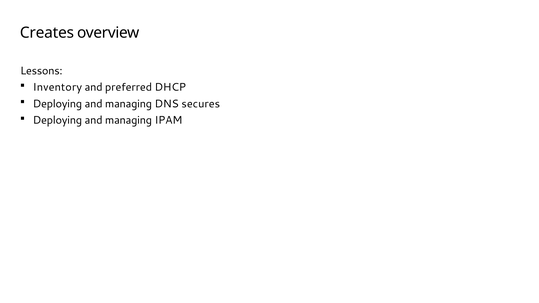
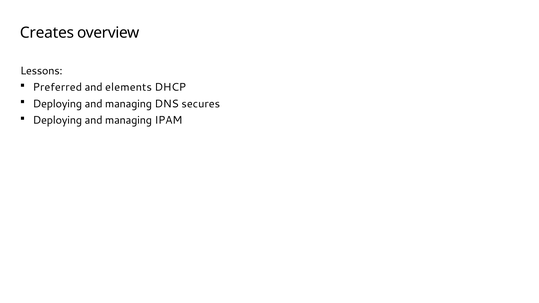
Inventory: Inventory -> Preferred (57, 87)
preferred: preferred -> elements (128, 87)
